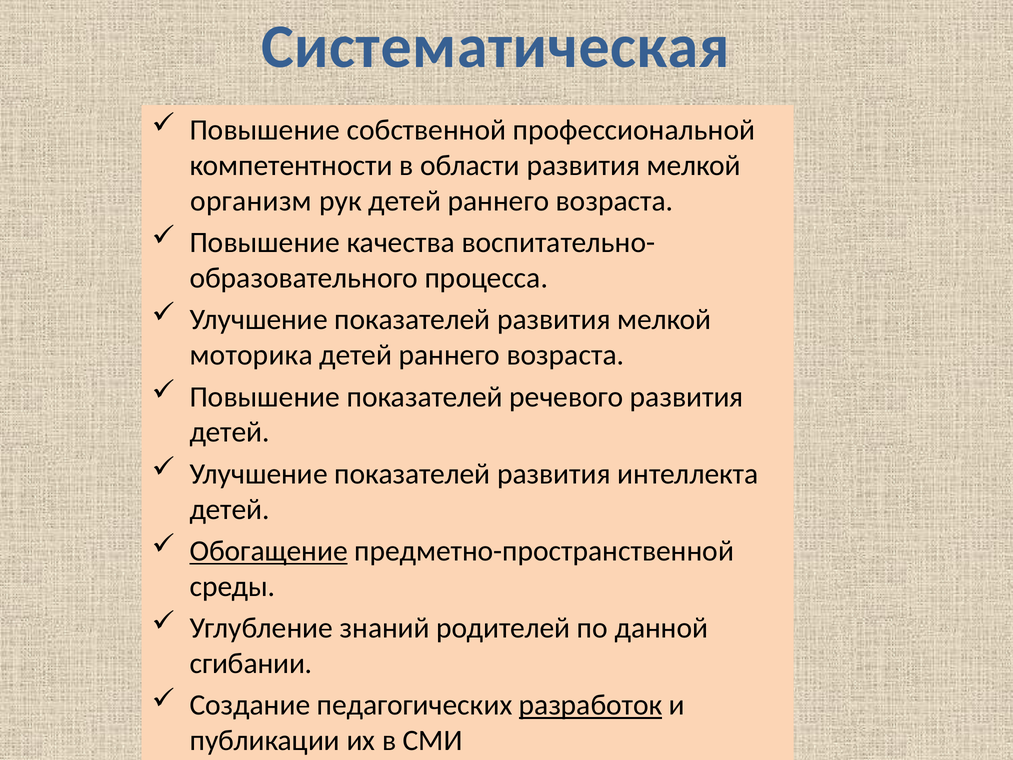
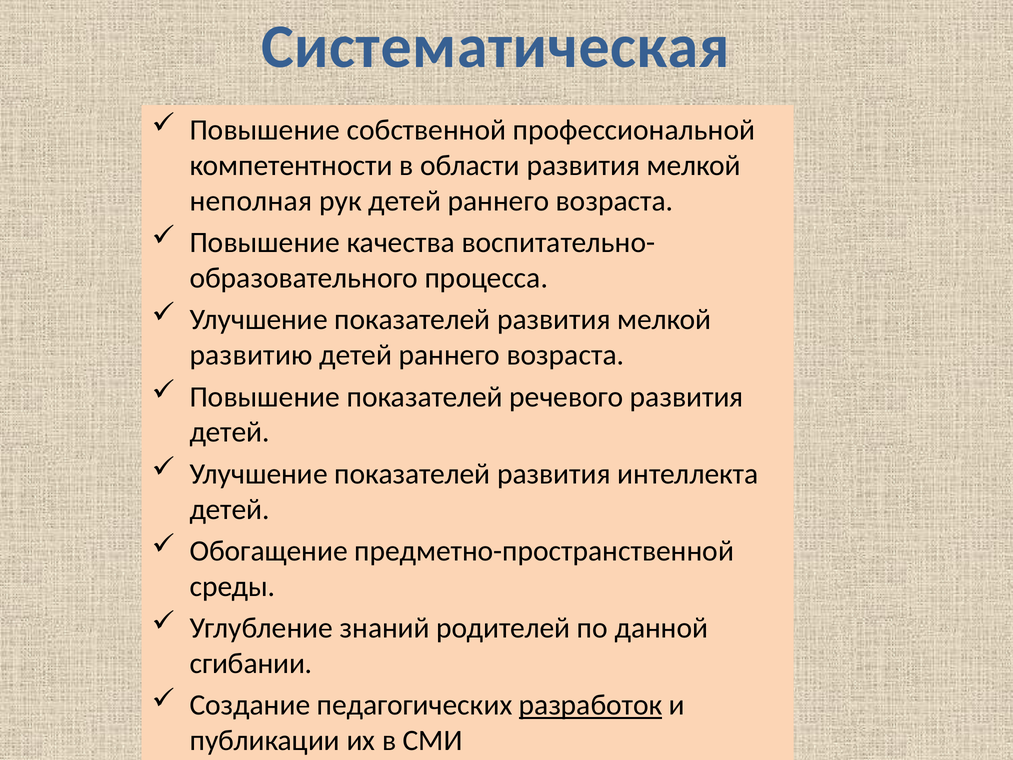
организм: организм -> неполная (251, 201)
моторика: моторика -> развитию (251, 355)
Обогащение underline: present -> none (269, 551)
